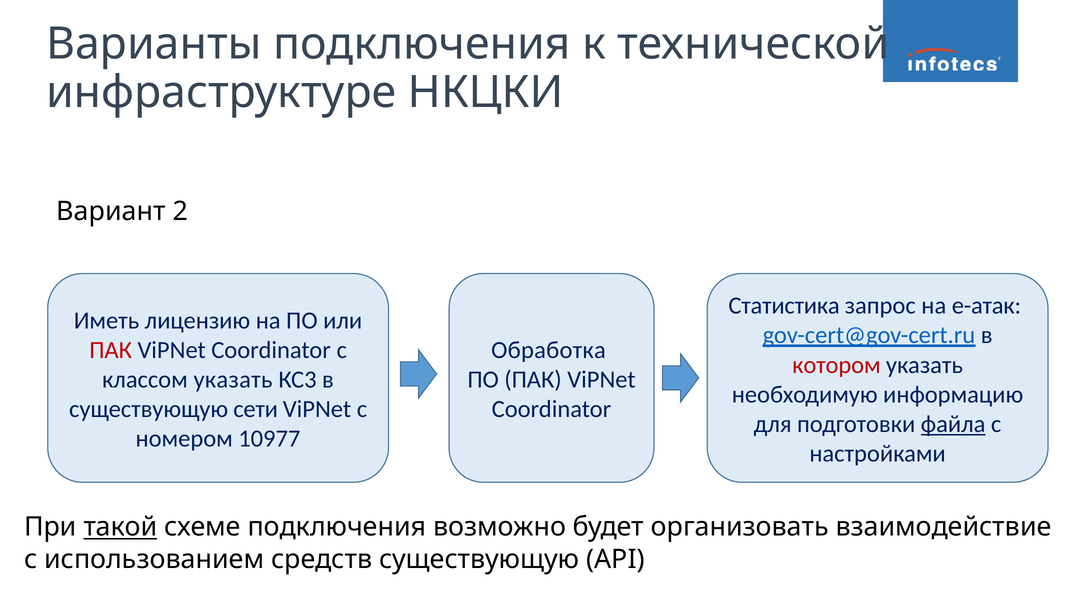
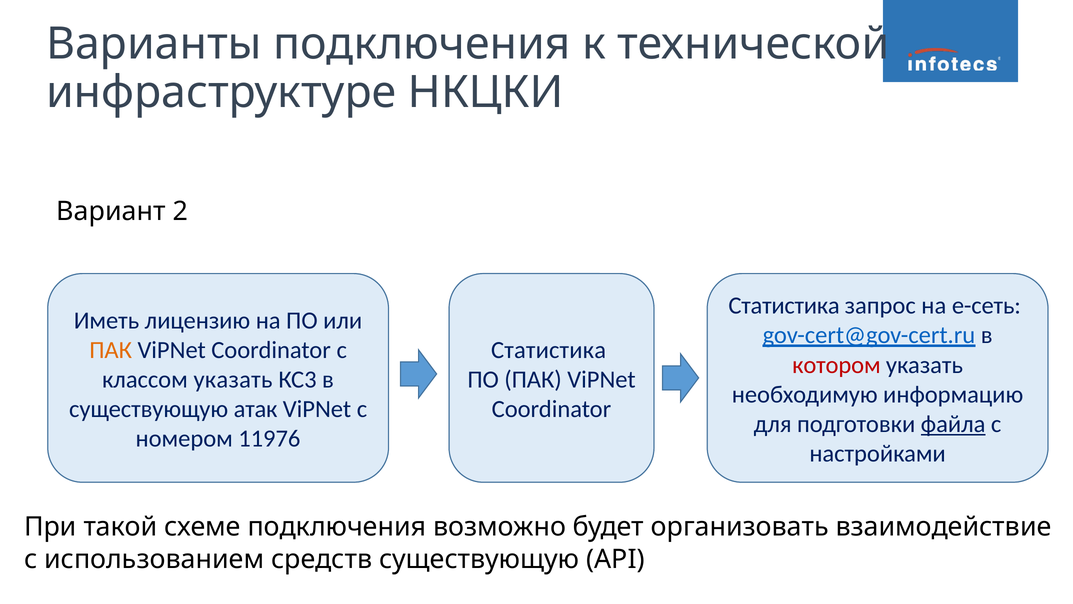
e-атак: e-атак -> e-сеть (986, 305)
ПАК colour: red -> orange (111, 350)
Обработка: Обработка -> Статистика (549, 350)
сети: сети -> атак (256, 409)
10977: 10977 -> 11976 (269, 438)
такой underline: present -> none (120, 527)
